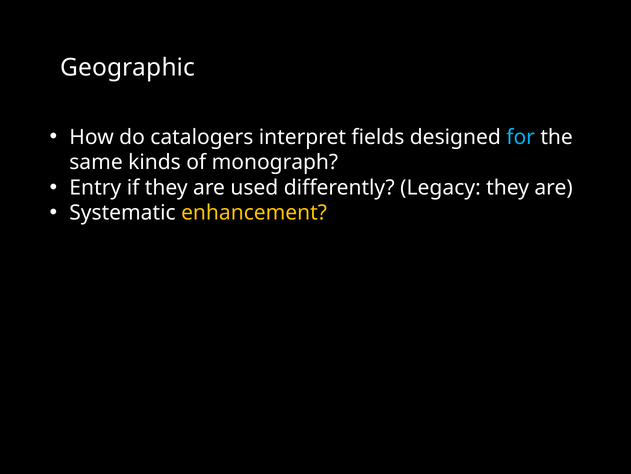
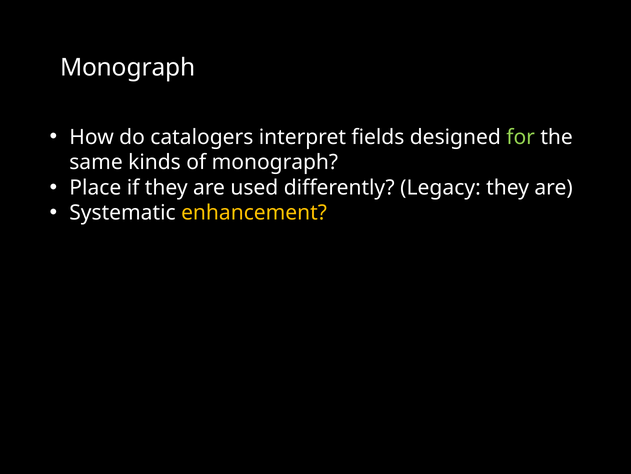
Geographic: Geographic -> Monograph (128, 68)
for colour: light blue -> light green (521, 137)
Entry: Entry -> Place (95, 187)
